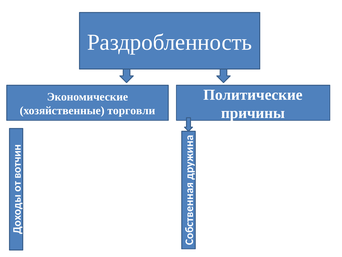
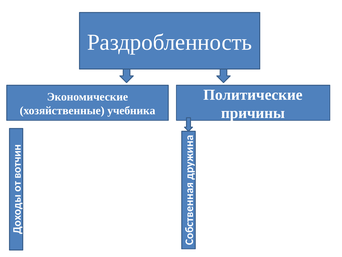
торговли: торговли -> учебника (131, 110)
